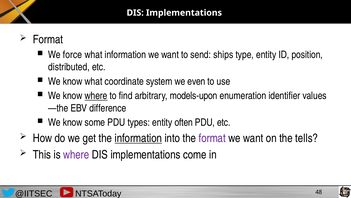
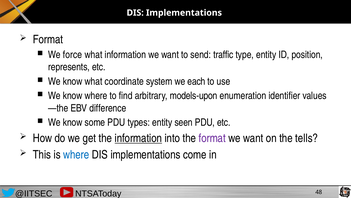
ships: ships -> traffic (223, 55)
distributed: distributed -> represents (69, 67)
even: even -> each (196, 81)
where underline: present -> none (96, 96)
often: often -> seen (184, 122)
where colour: purple -> blue (76, 154)
